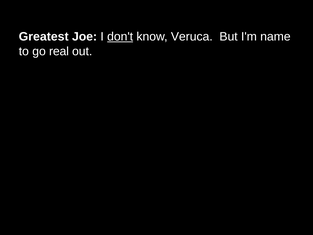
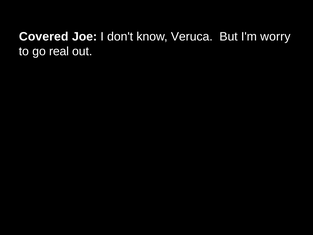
Greatest: Greatest -> Covered (44, 37)
don't underline: present -> none (120, 37)
name: name -> worry (275, 37)
